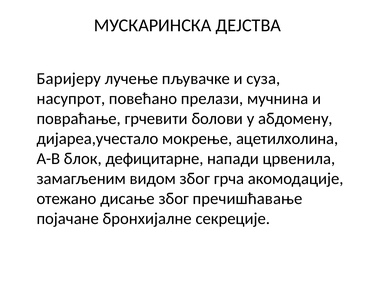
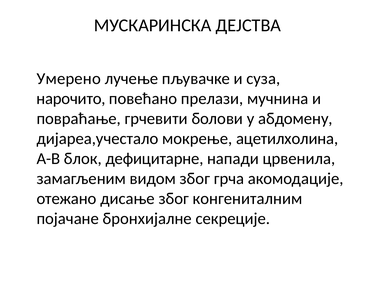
Баријеру: Баријеру -> Умерено (69, 79)
насупрот: насупрот -> нарочито (71, 99)
пречишћавање: пречишћавање -> конгениталним (248, 199)
